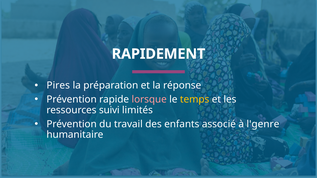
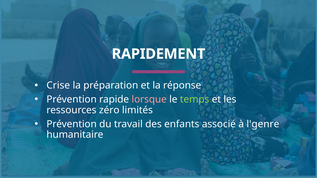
Pires: Pires -> Crise (58, 86)
temps colour: yellow -> light green (195, 100)
suivi: suivi -> zéro (109, 110)
